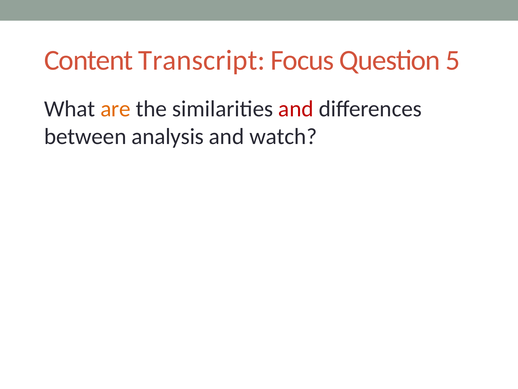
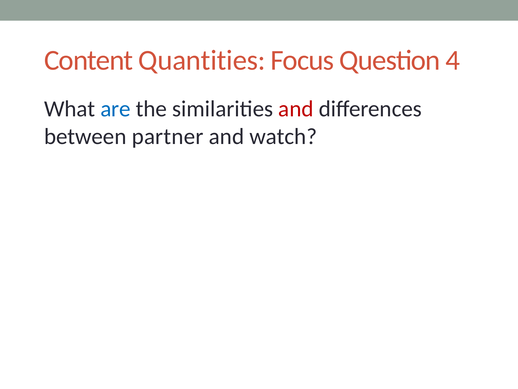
Transcript: Transcript -> Quantities (202, 60)
5: 5 -> 4 (453, 60)
are colour: orange -> blue (116, 109)
analysis: analysis -> partner (168, 136)
